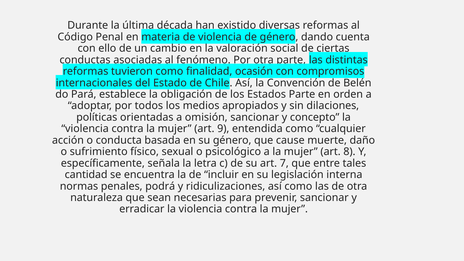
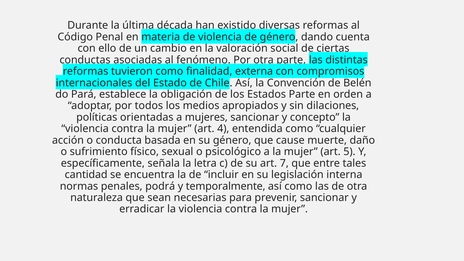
ocasión: ocasión -> externa (254, 71)
omisión: omisión -> mujeres (206, 117)
9: 9 -> 4 (223, 129)
8: 8 -> 5 (349, 152)
ridiculizaciones: ridiculizaciones -> temporalmente (226, 186)
